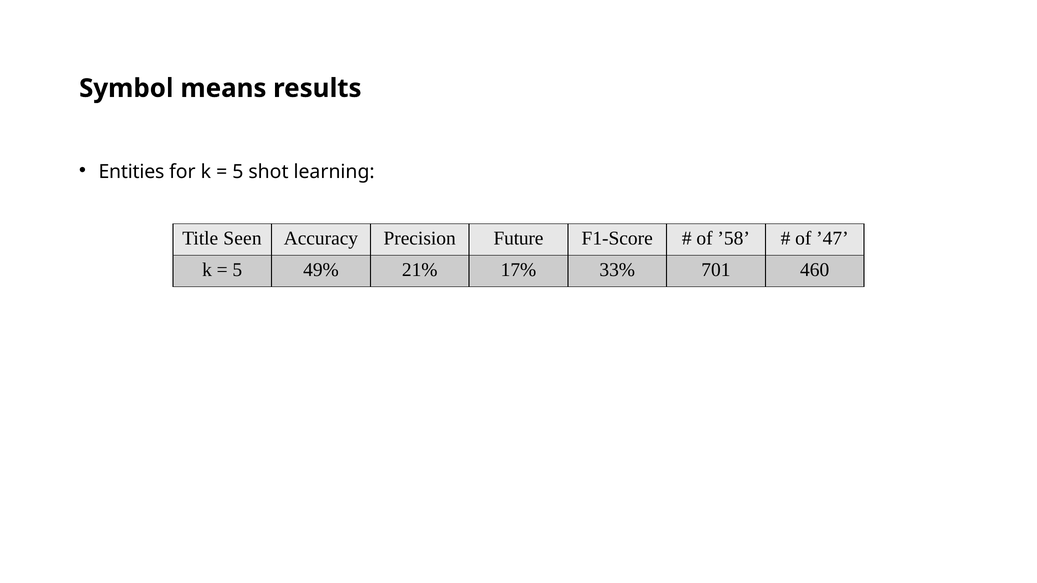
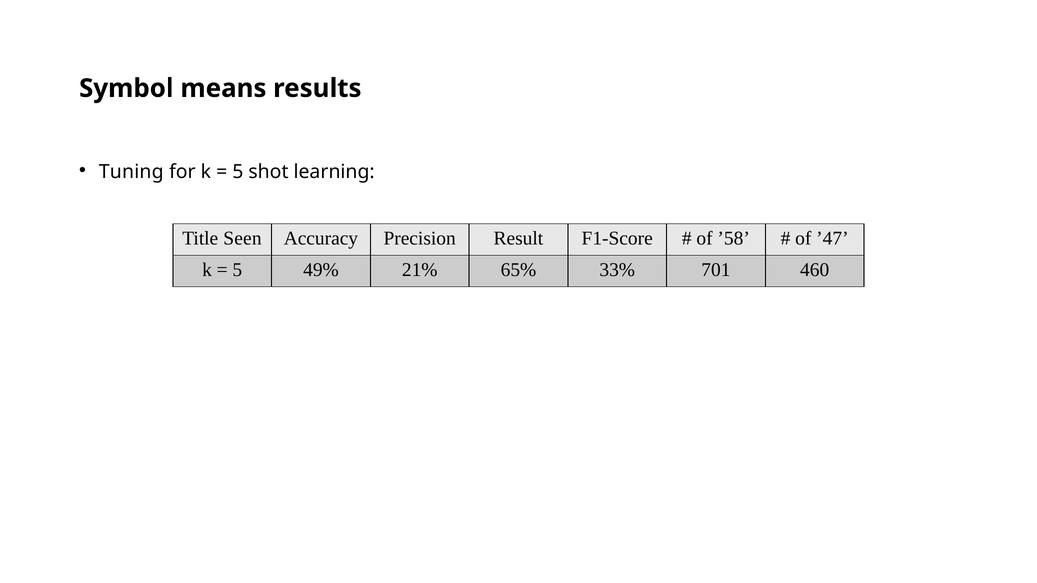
Entities: Entities -> Tuning (131, 172)
Future: Future -> Result (518, 239)
17%: 17% -> 65% (519, 270)
